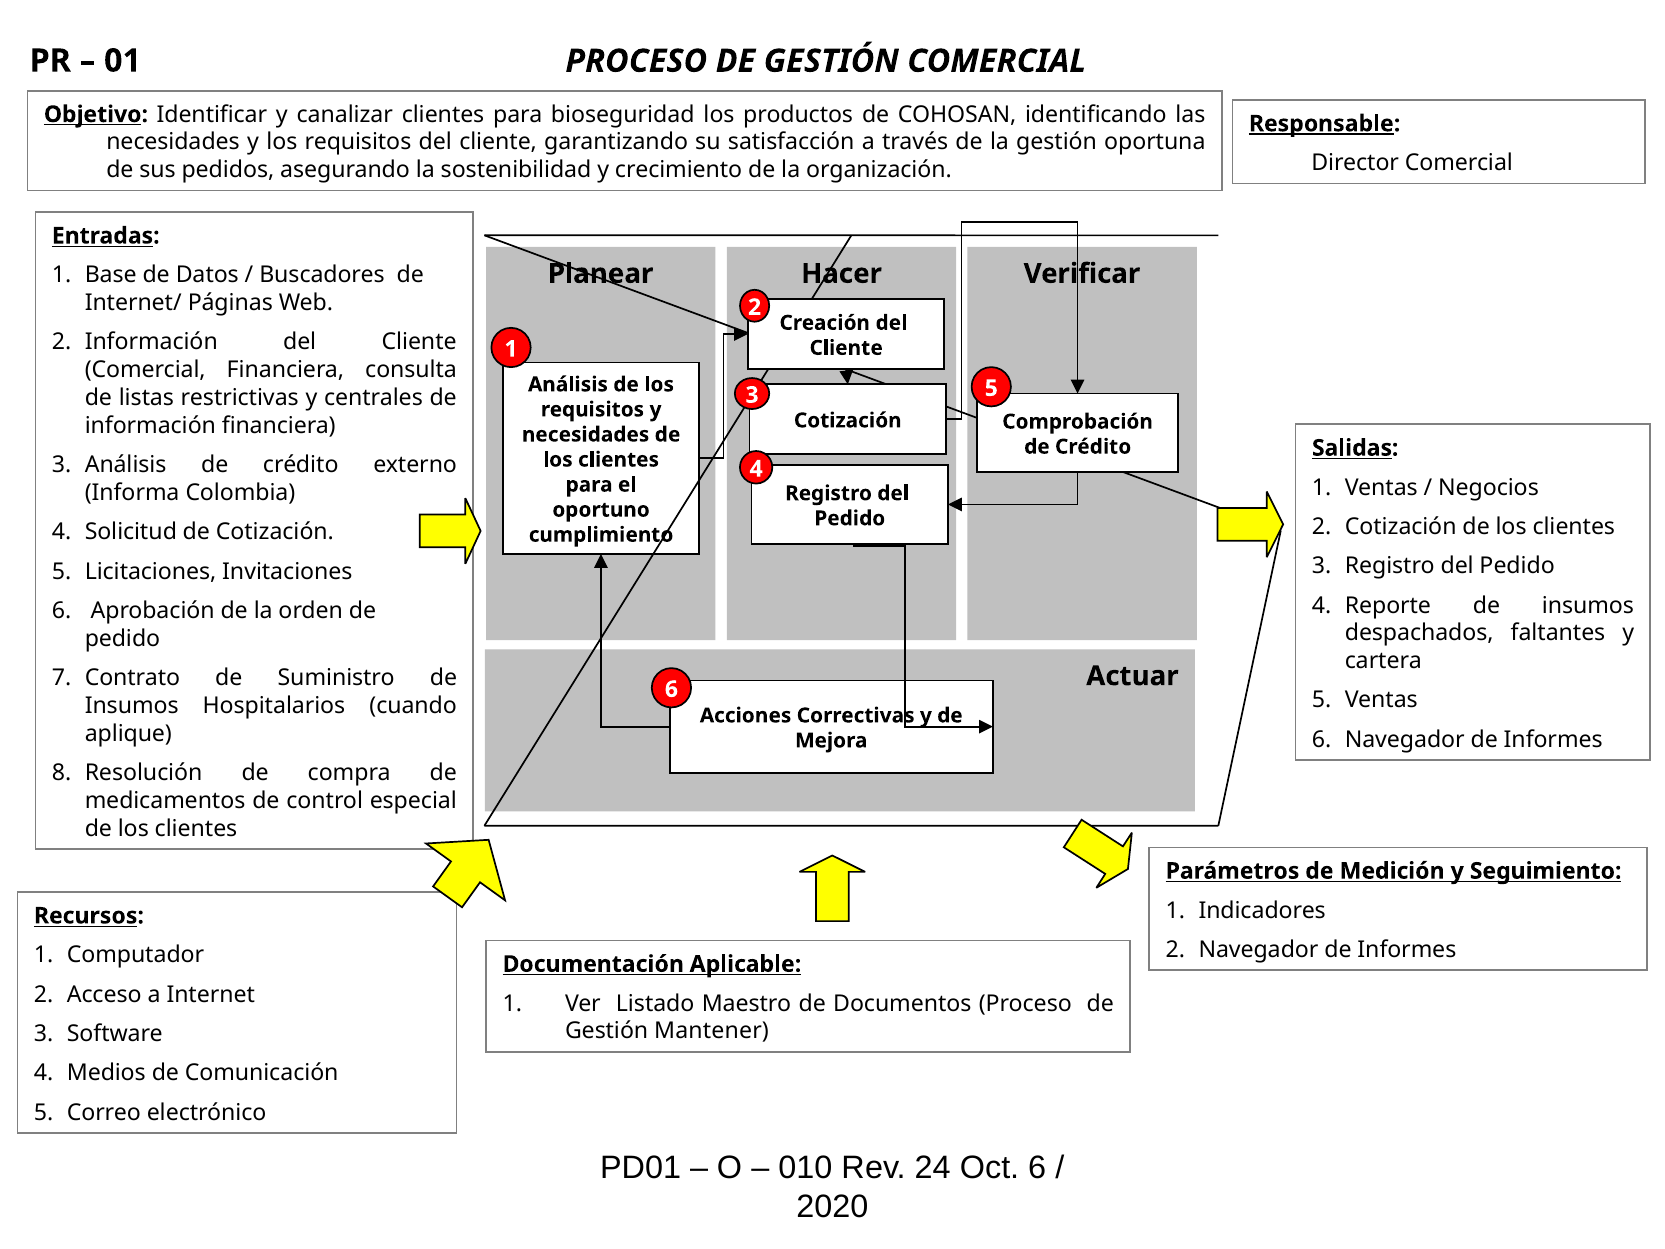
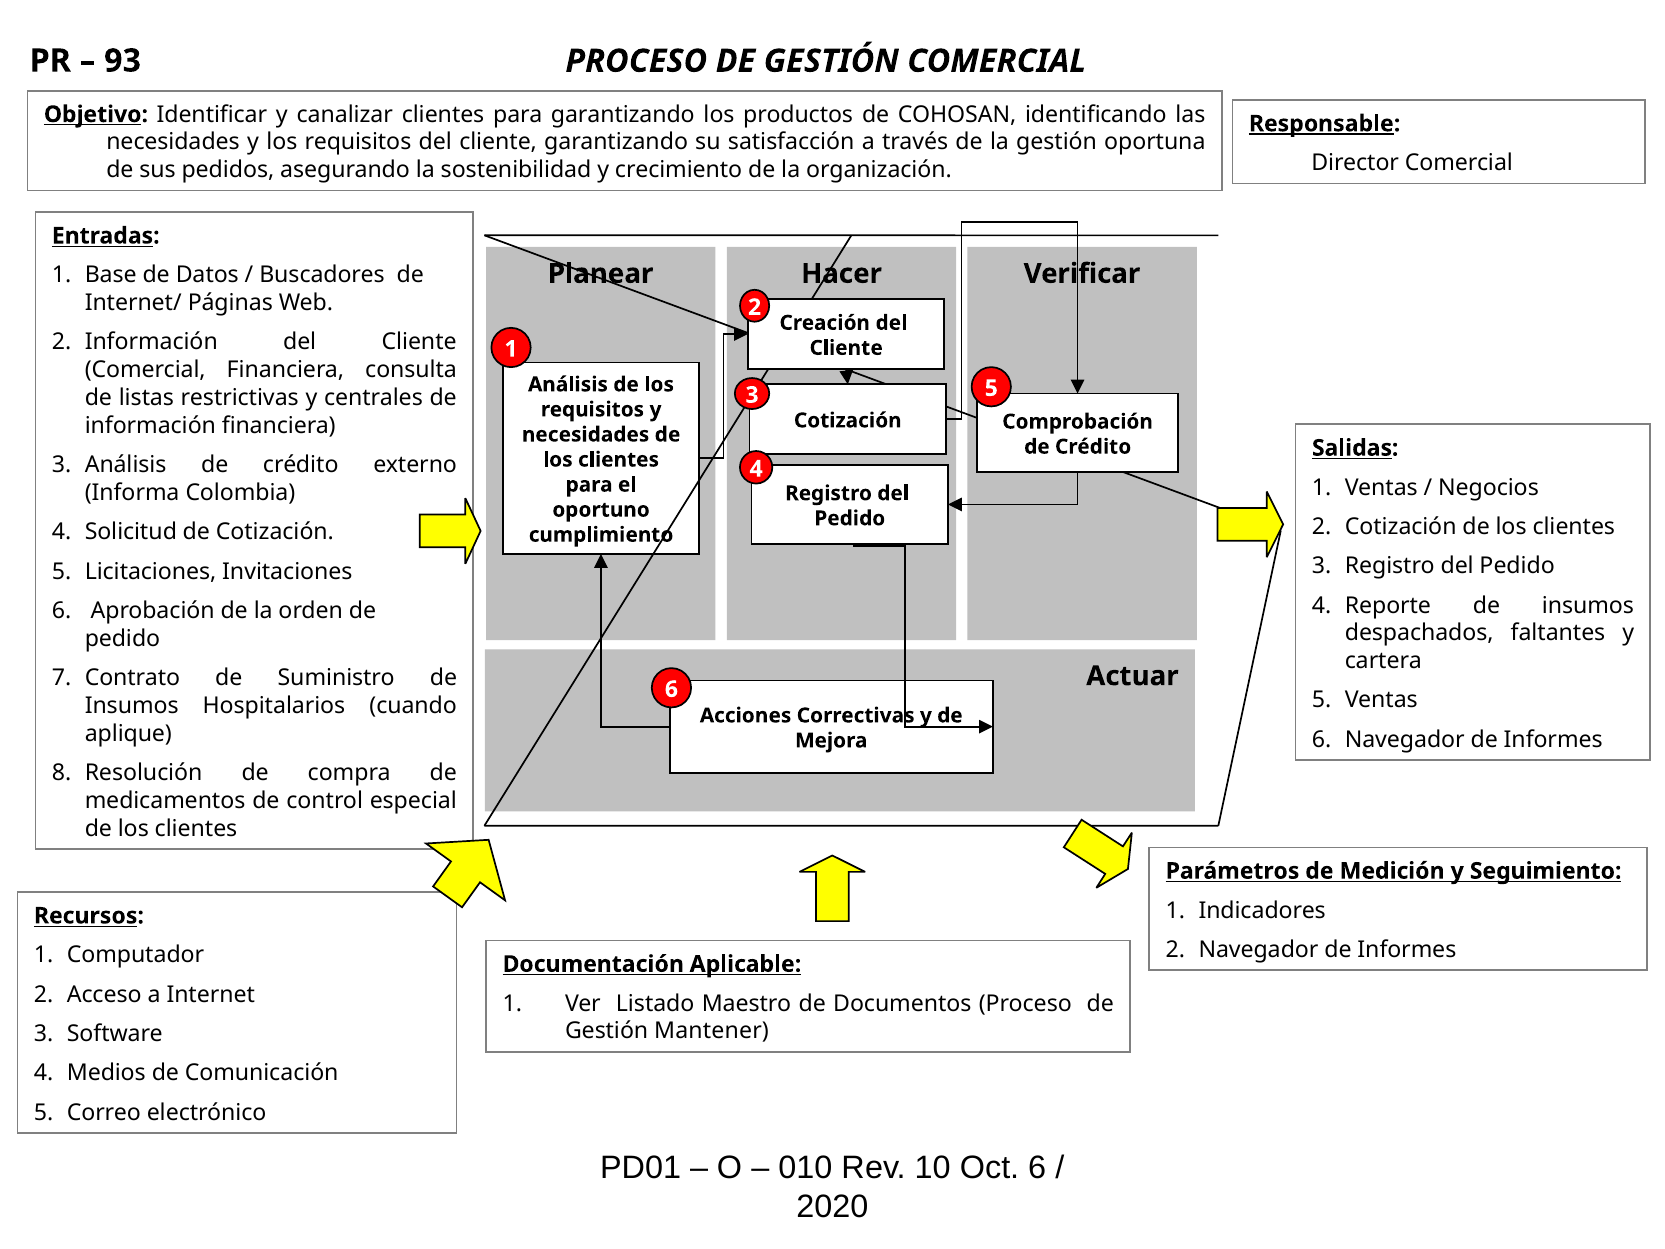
01: 01 -> 93 (123, 61)
para bioseguridad: bioseguridad -> garantizando (623, 114)
24: 24 -> 10 (933, 1167)
